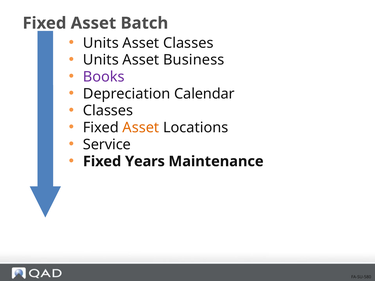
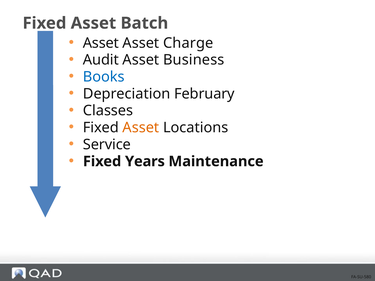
Units: Units -> Asset (101, 43)
Asset Classes: Classes -> Charge (188, 43)
Units: Units -> Audit (101, 60)
Books colour: purple -> blue (104, 77)
Calendar: Calendar -> February (204, 94)
